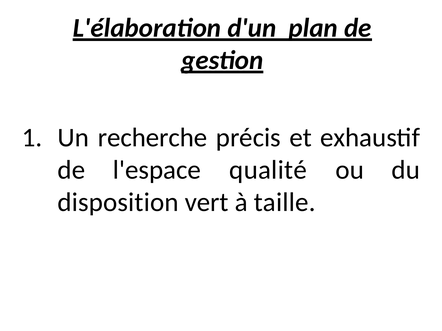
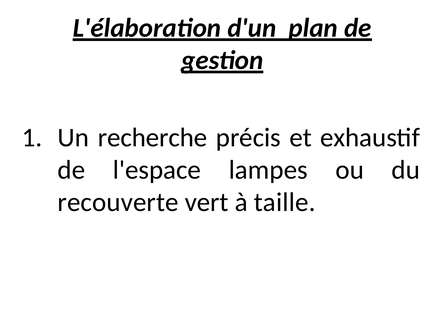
qualité: qualité -> lampes (268, 170)
disposition: disposition -> recouverte (118, 203)
